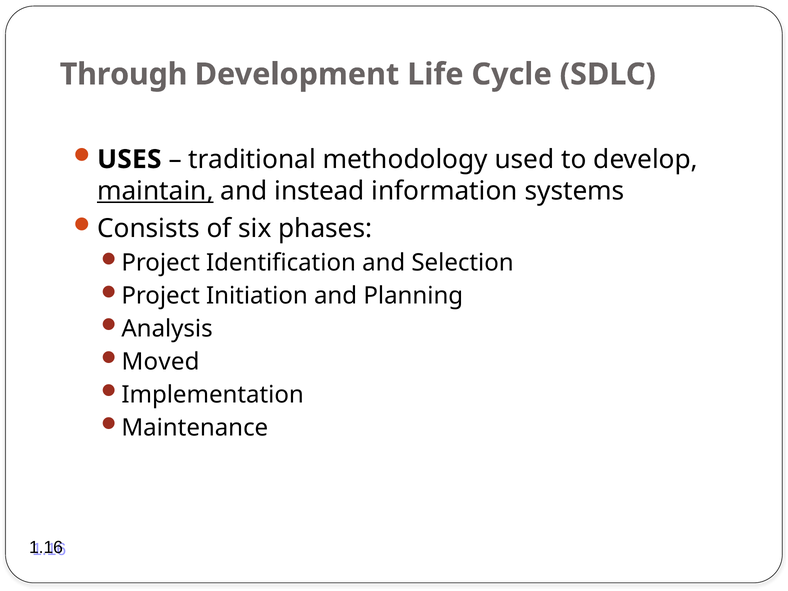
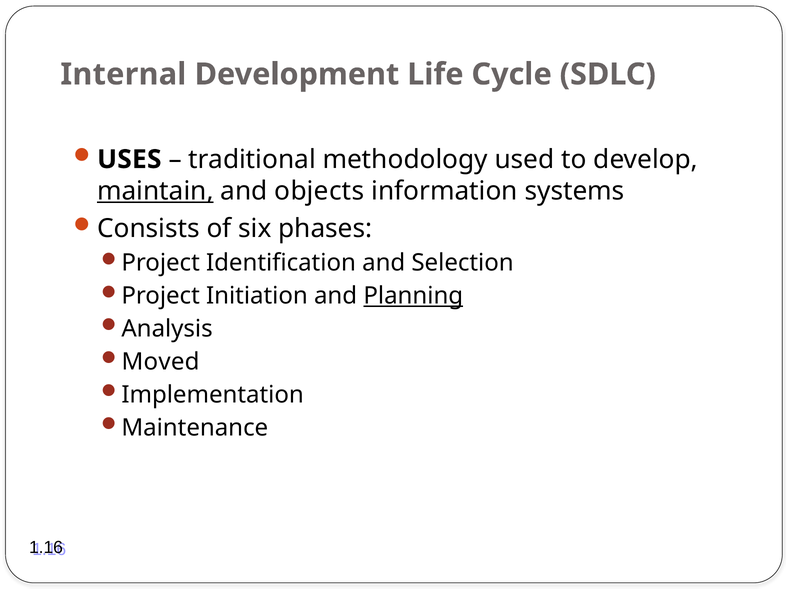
Through: Through -> Internal (123, 74)
instead: instead -> objects (319, 191)
Planning underline: none -> present (413, 296)
